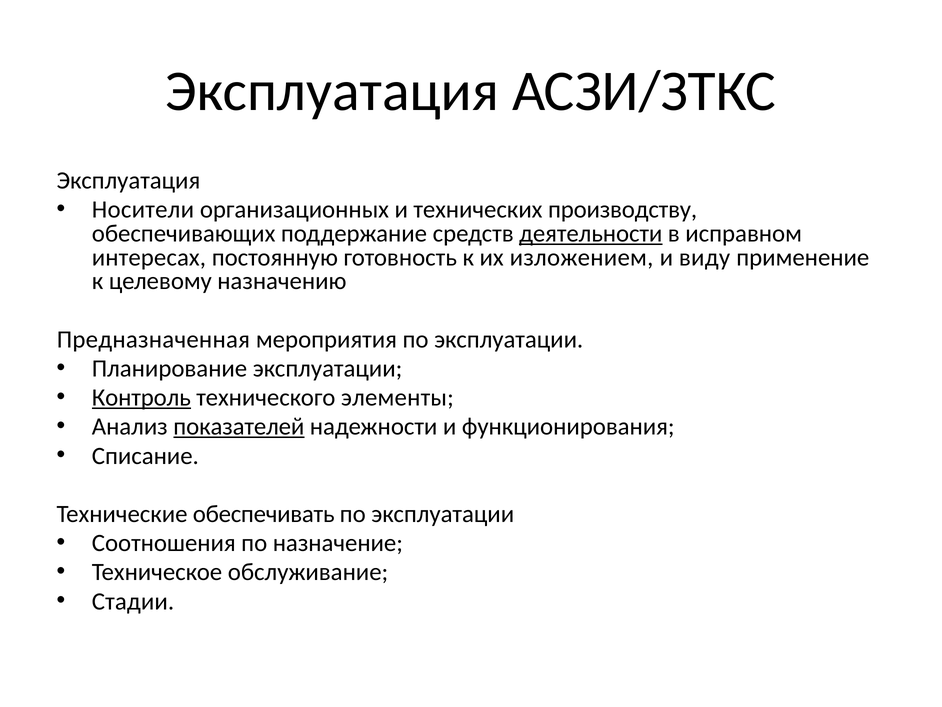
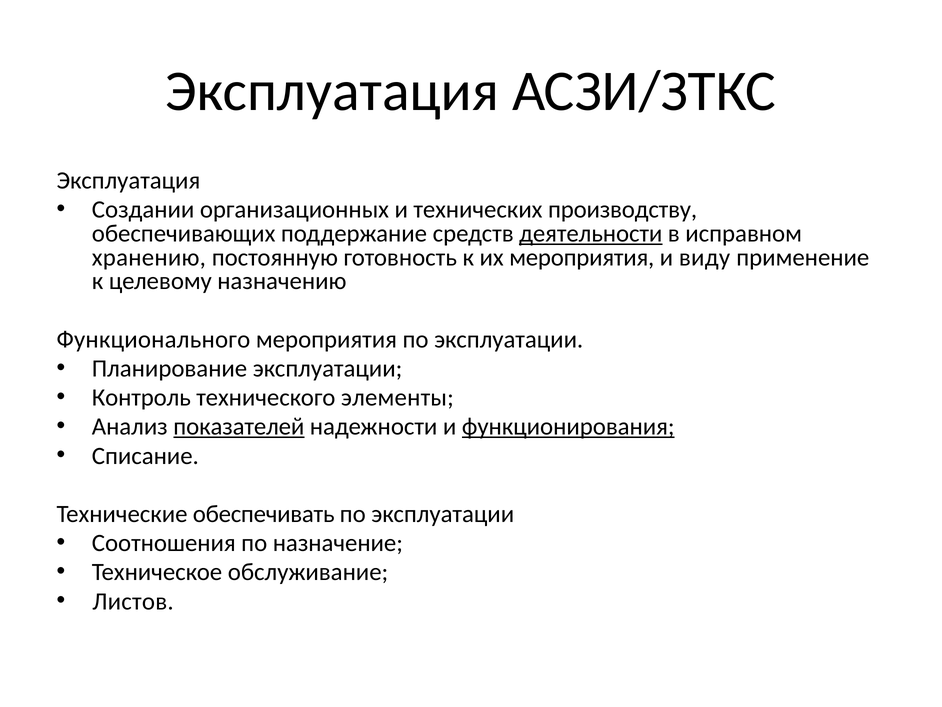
Носители: Носители -> Создании (143, 210)
интересах: интересах -> хранению (149, 257)
их изложением: изложением -> мероприятия (582, 257)
Предназначенная: Предназначенная -> Функционального (153, 339)
Контроль underline: present -> none (141, 397)
функционирования underline: none -> present (568, 426)
Стадии: Стадии -> Листов (133, 601)
